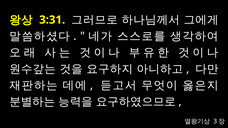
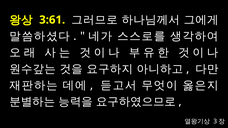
3:31: 3:31 -> 3:61 (52, 20)
